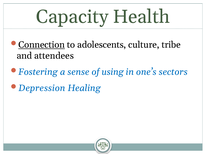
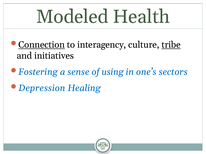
Capacity: Capacity -> Modeled (72, 17)
adolescents: adolescents -> interagency (102, 45)
tribe underline: none -> present (171, 45)
attendees: attendees -> initiatives (54, 56)
